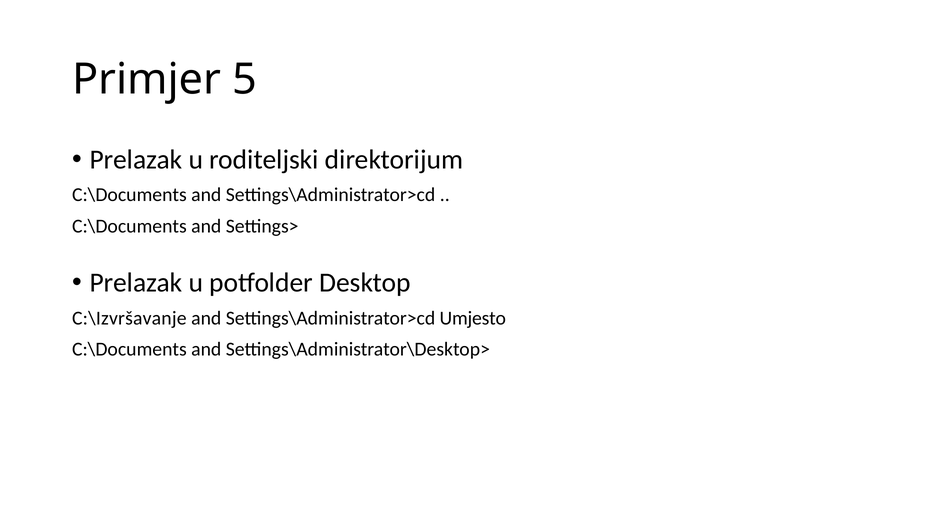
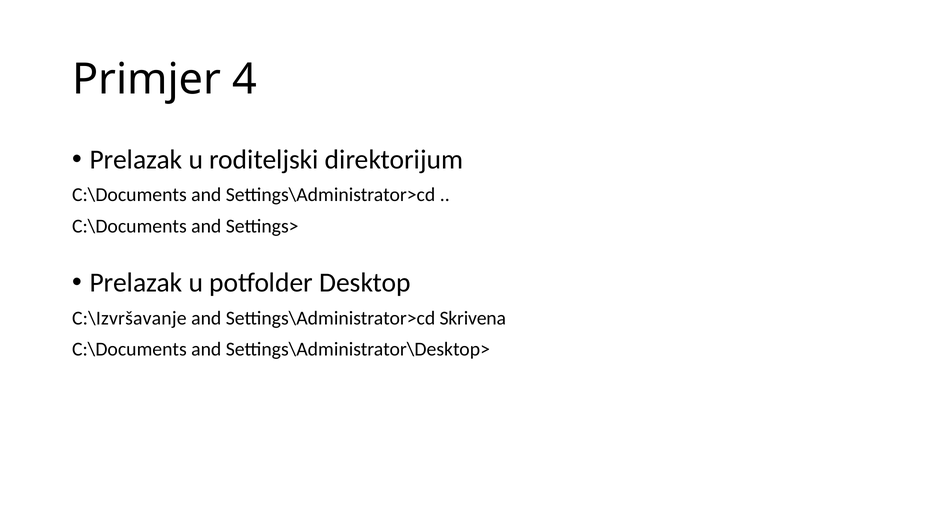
5: 5 -> 4 (245, 79)
Umjesto: Umjesto -> Skrivena (473, 319)
